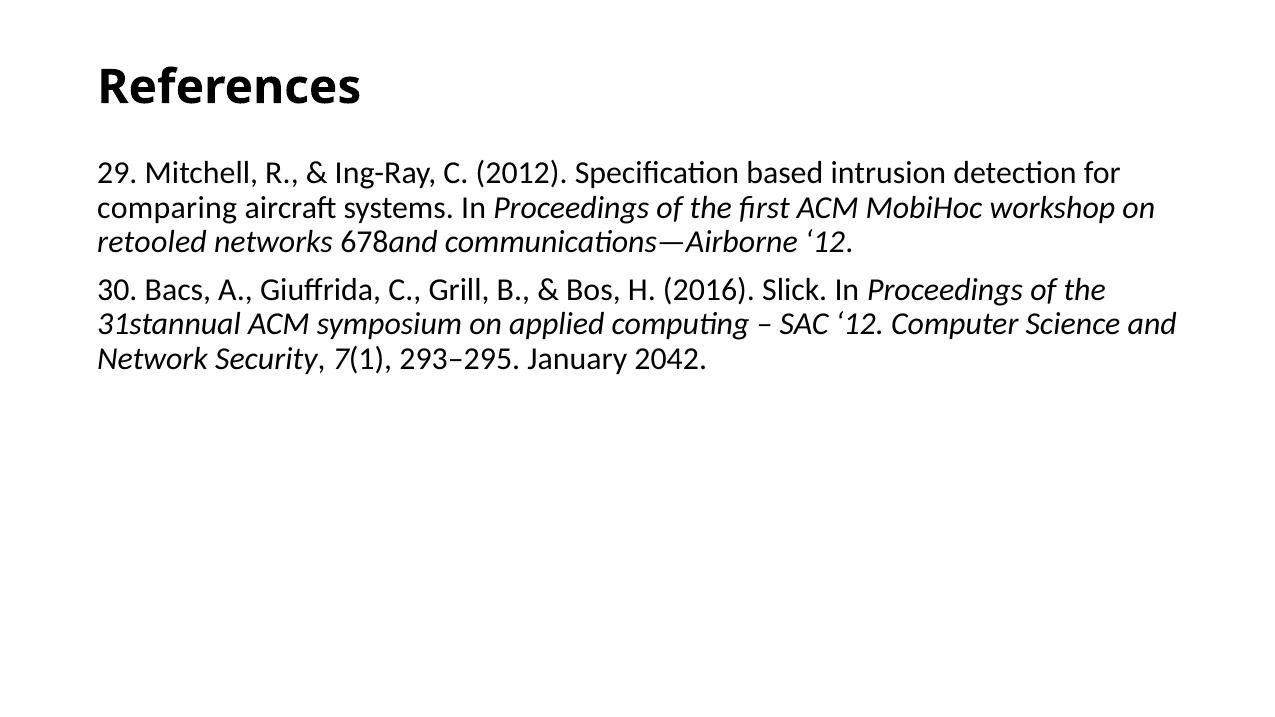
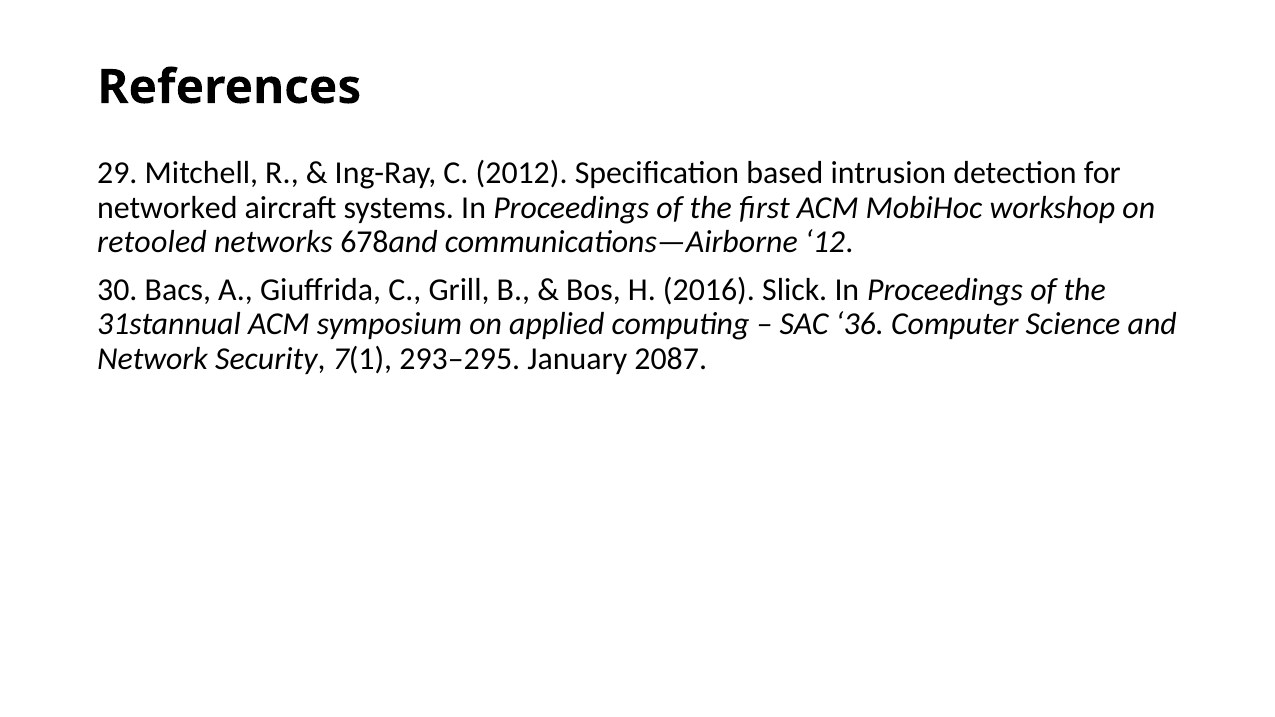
comparing: comparing -> networked (167, 208)
SAC 12: 12 -> 36 (860, 324)
2042: 2042 -> 2087 (671, 359)
